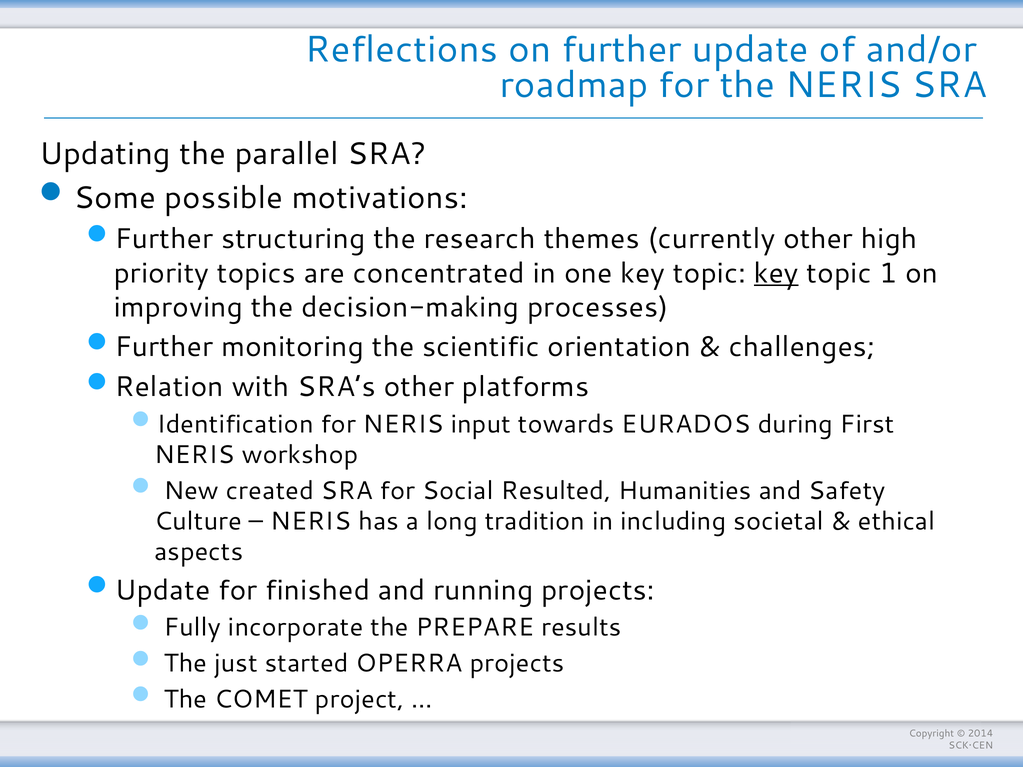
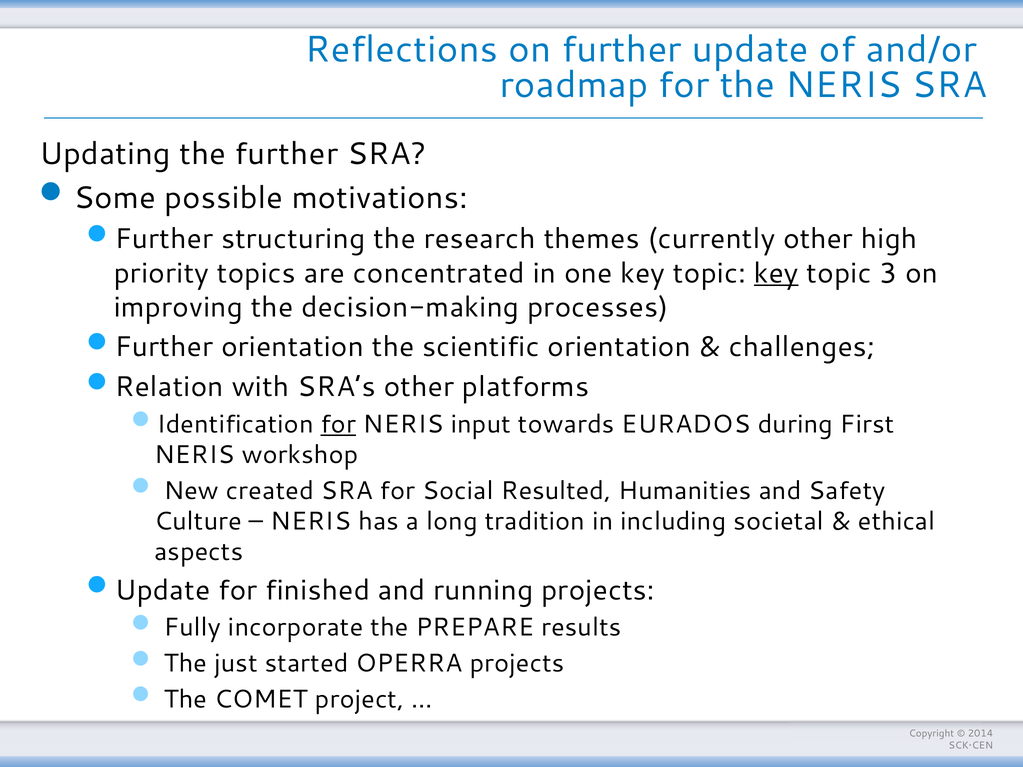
the parallel: parallel -> further (286, 154)
1: 1 -> 3 (888, 273)
Further monitoring: monitoring -> orientation (292, 347)
for underline: none -> present (338, 424)
